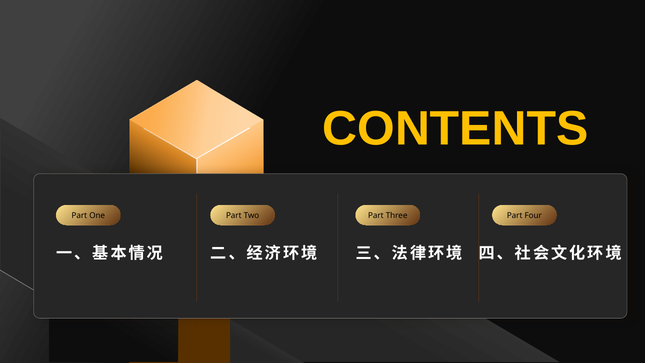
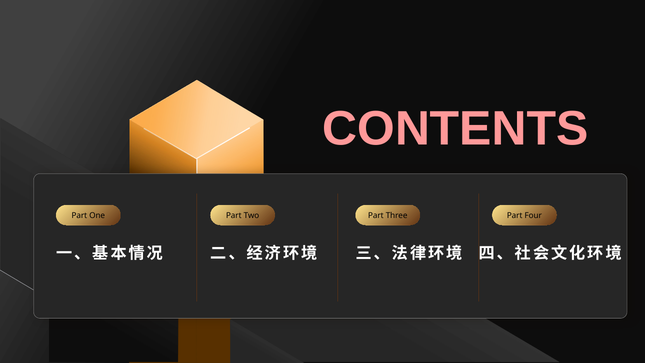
CONTENTS colour: yellow -> pink (455, 129)
